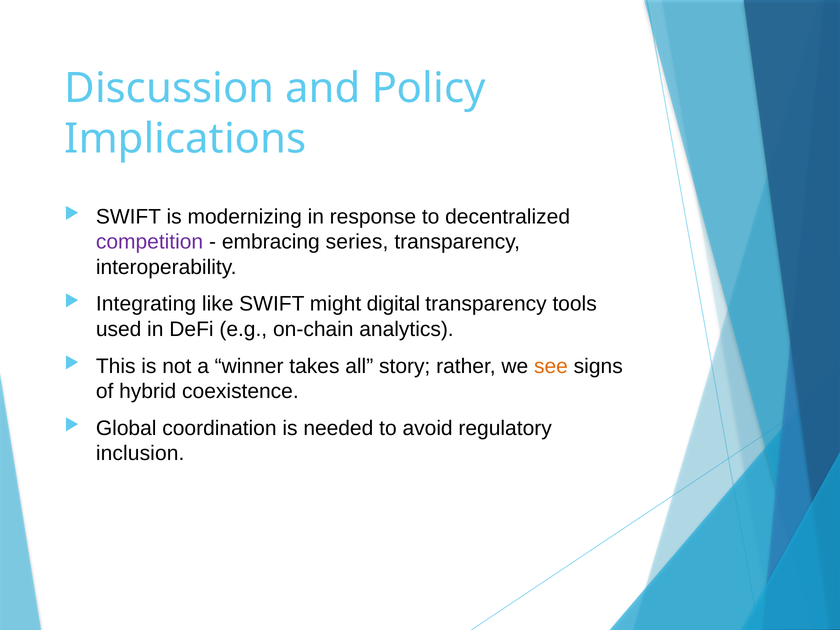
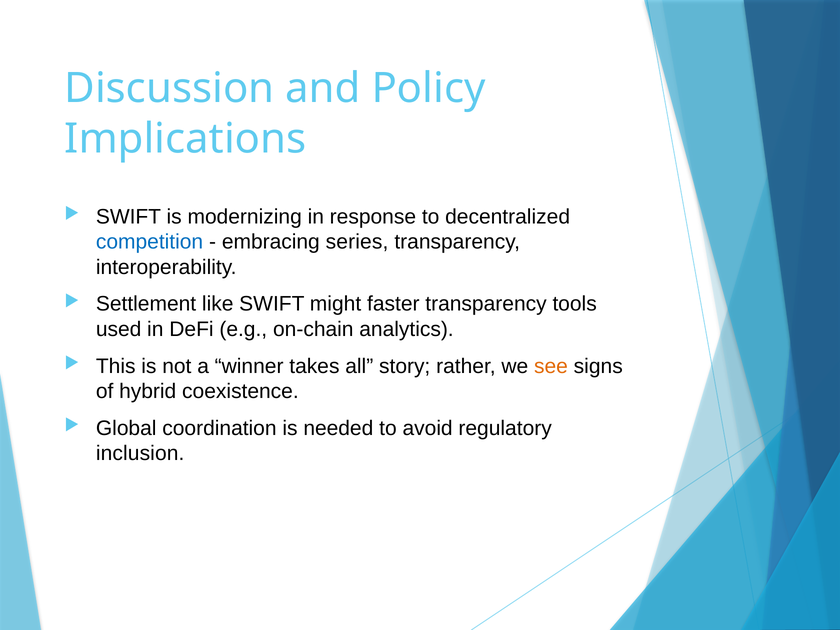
competition colour: purple -> blue (150, 242)
Integrating: Integrating -> Settlement (146, 304)
digital: digital -> faster (393, 304)
